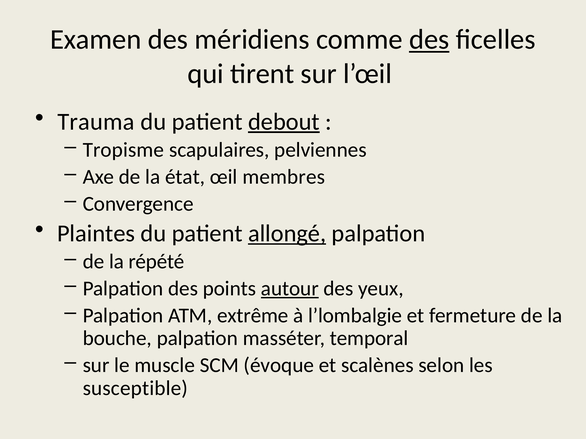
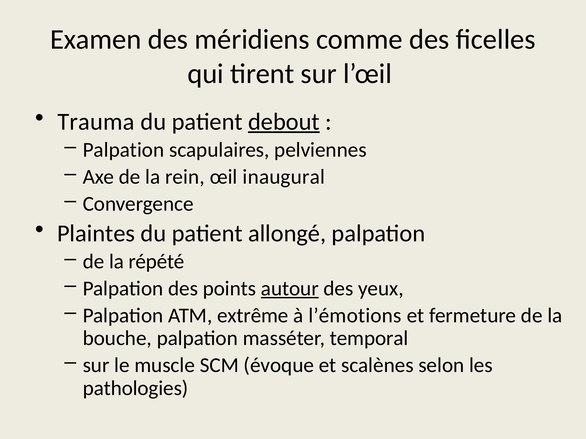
des underline: present -> none (429, 40)
Tropisme: Tropisme -> Palpation (123, 150)
état: état -> rein (185, 177)
membres: membres -> inaugural (284, 177)
allongé underline: present -> none (287, 234)
l’lombalgie: l’lombalgie -> l’émotions (355, 316)
susceptible: susceptible -> pathologies (136, 388)
